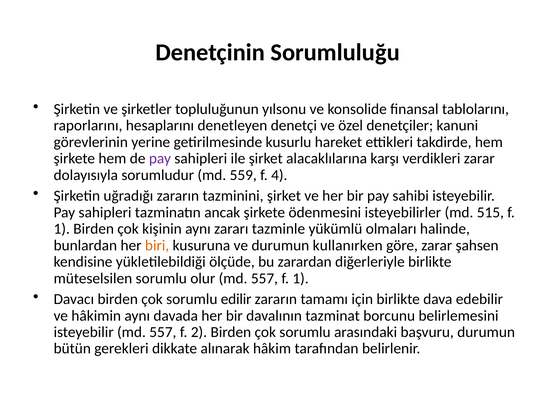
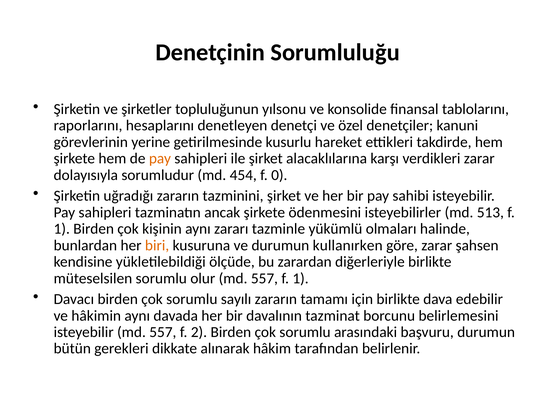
pay colour: purple -> orange (160, 159)
559: 559 -> 454 (243, 175)
4: 4 -> 0 (279, 175)
515: 515 -> 513 (490, 213)
edilir: edilir -> sayılı (236, 300)
